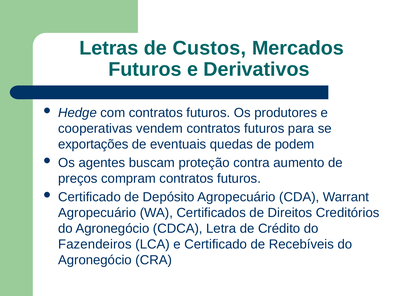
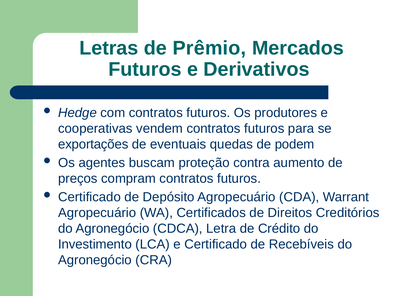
Custos: Custos -> Prêmio (209, 48)
Fazendeiros: Fazendeiros -> Investimento (95, 244)
